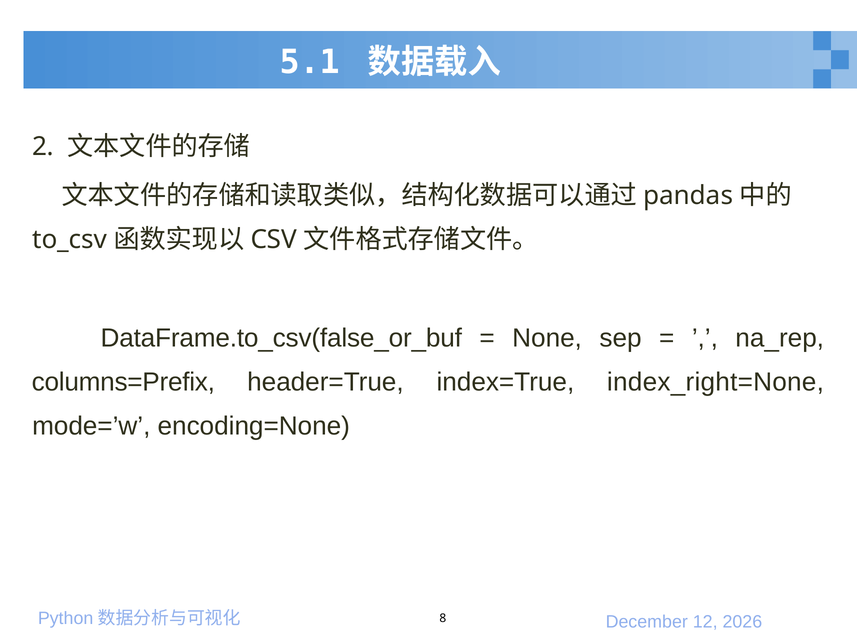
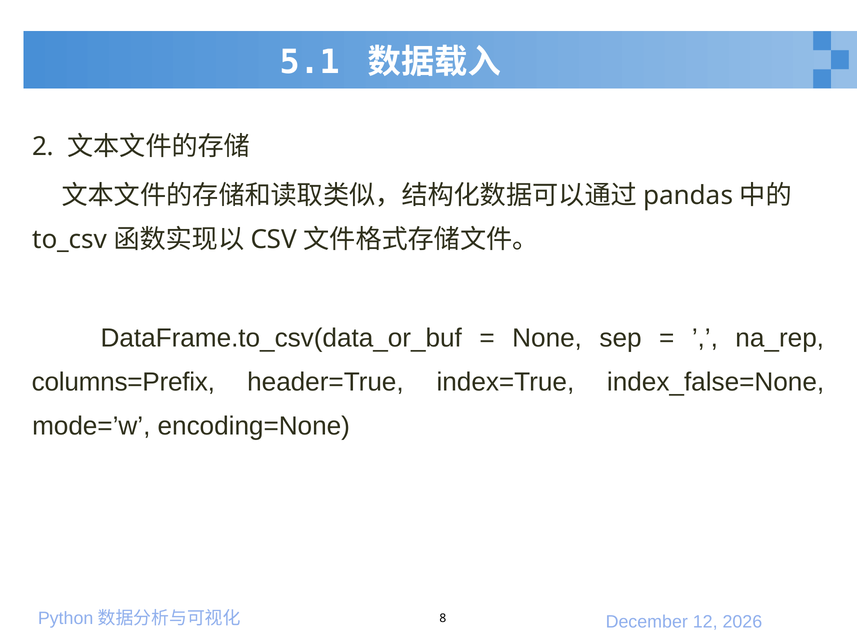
DataFrame.to_csv(false_or_buf: DataFrame.to_csv(false_or_buf -> DataFrame.to_csv(data_or_buf (281, 338)
index_right=None: index_right=None -> index_false=None (716, 382)
